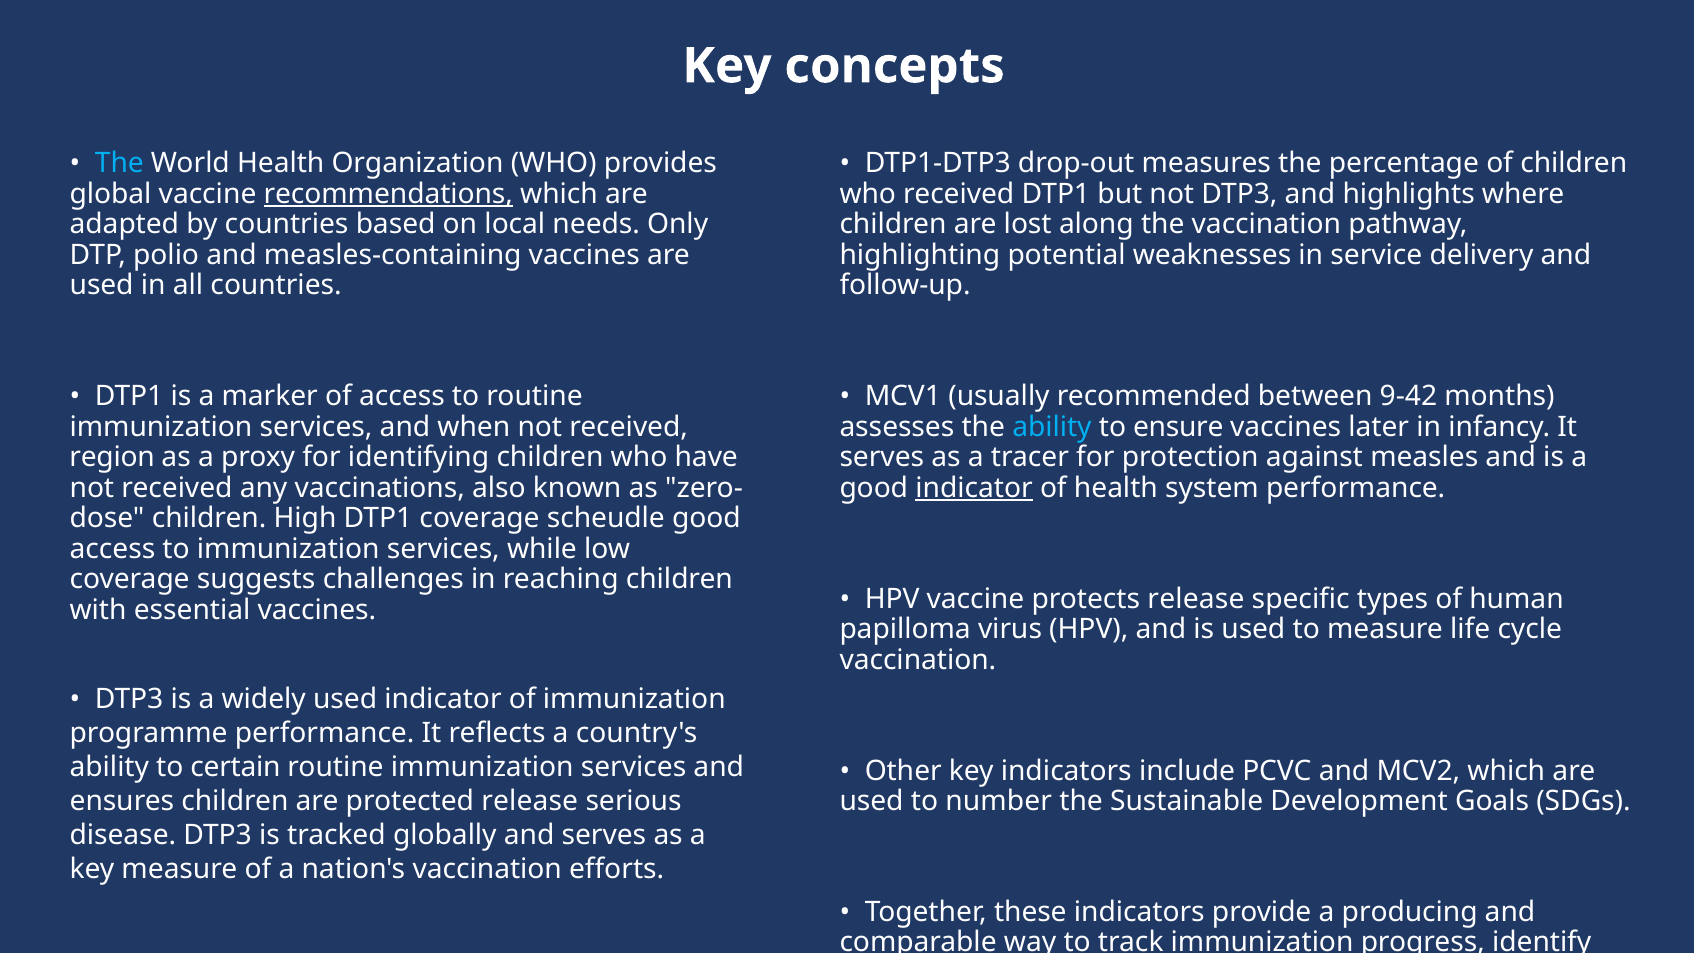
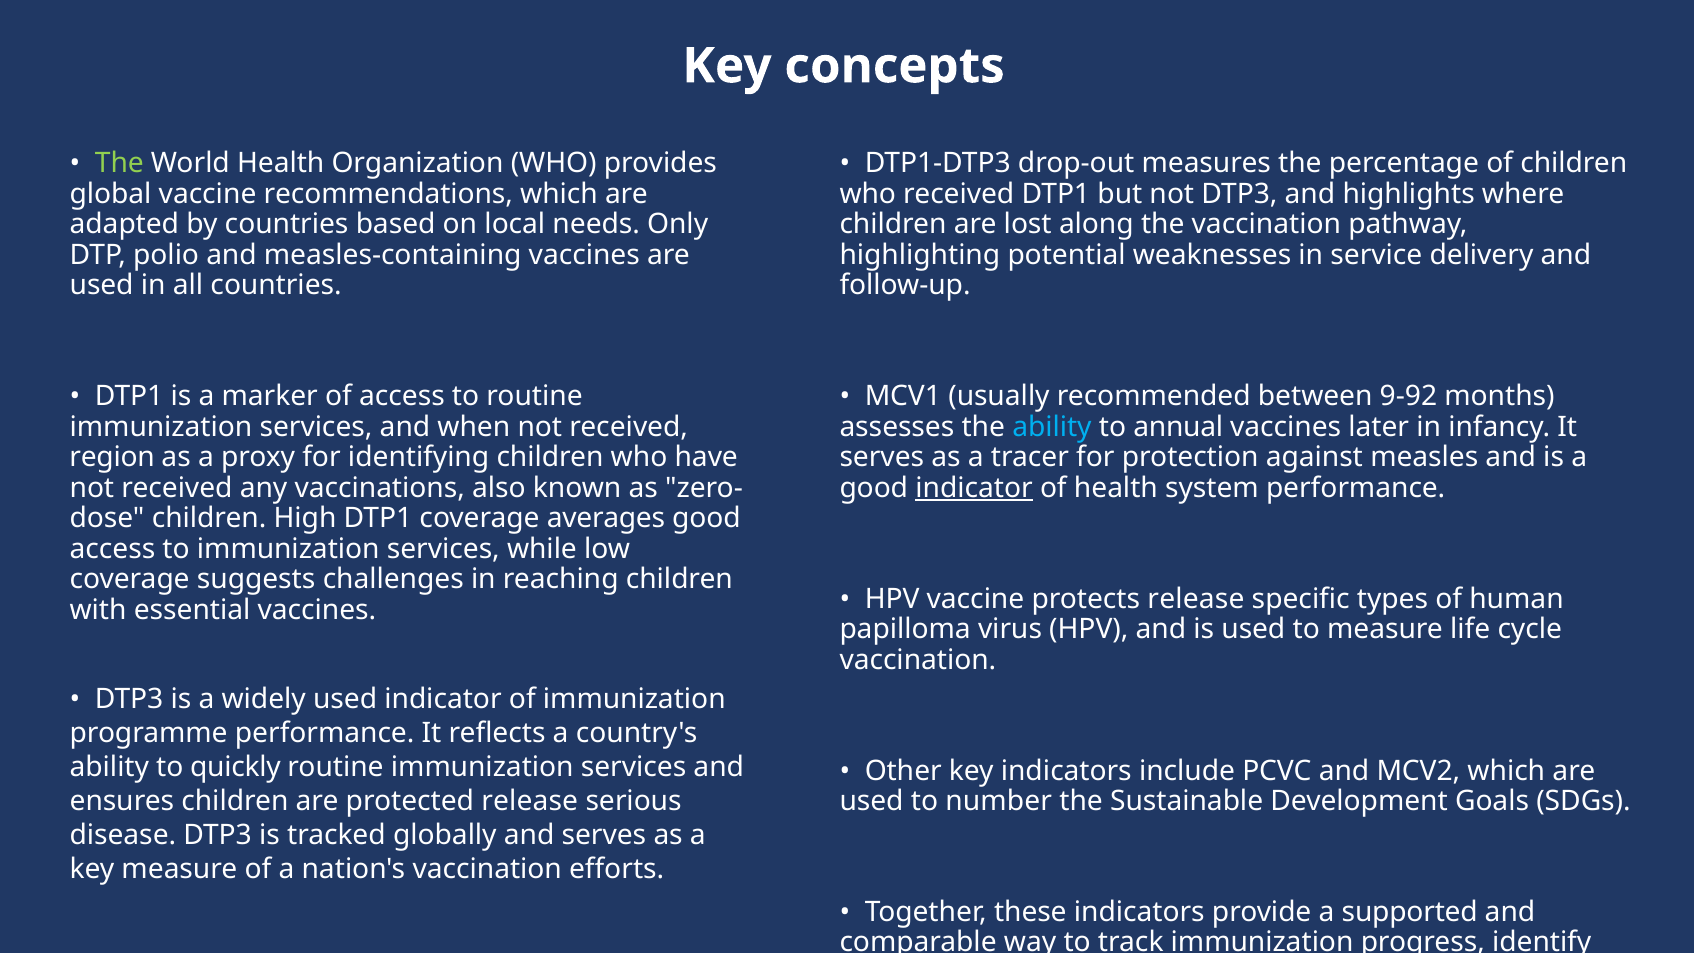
The colour: light blue -> light green (119, 164)
recommendations underline: present -> none (388, 194)
9-42: 9-42 -> 9-92 (1408, 396)
ensure: ensure -> annual (1178, 427)
scheudle: scheudle -> averages (606, 518)
certain: certain -> quickly (235, 767)
producing: producing -> supported (1410, 912)
